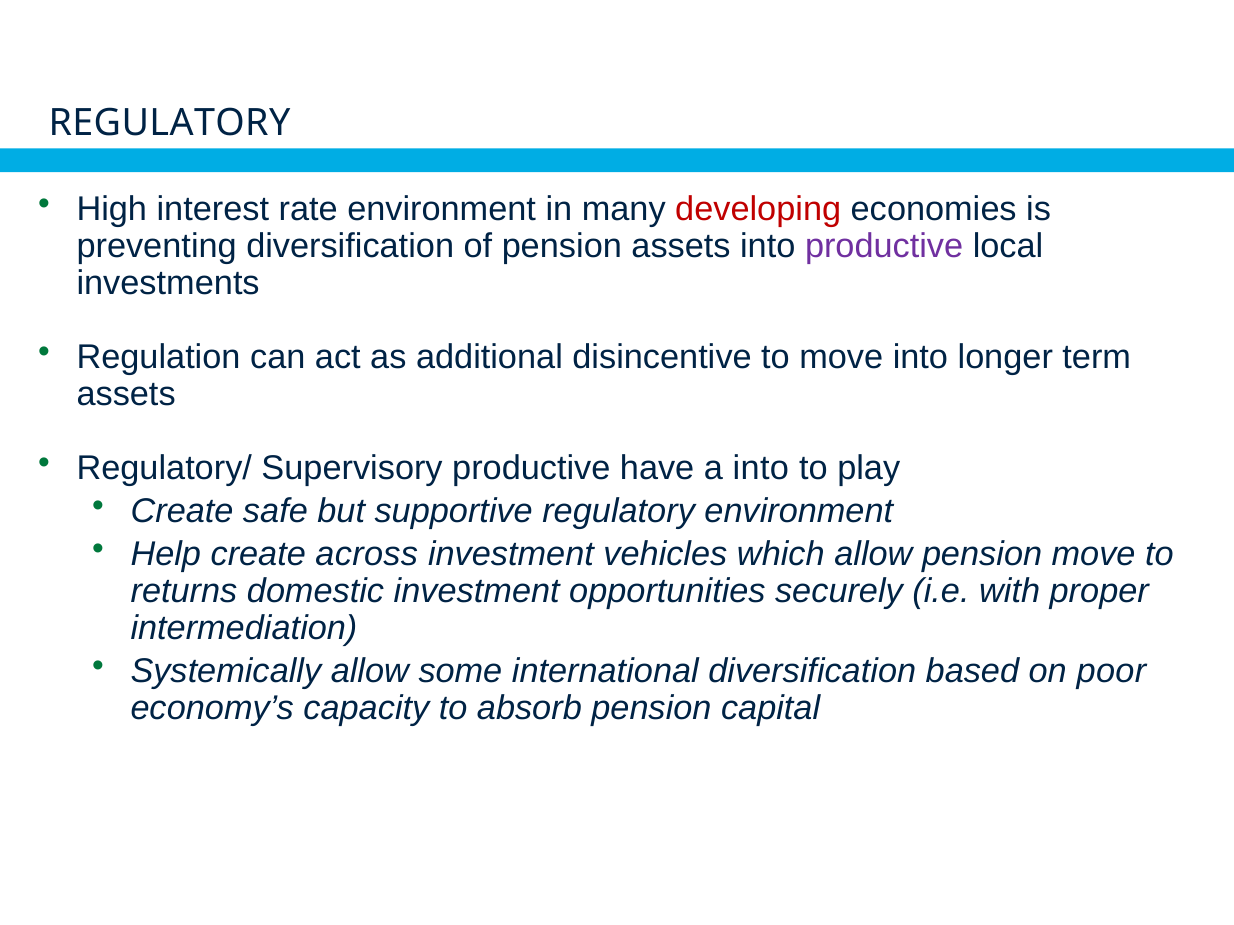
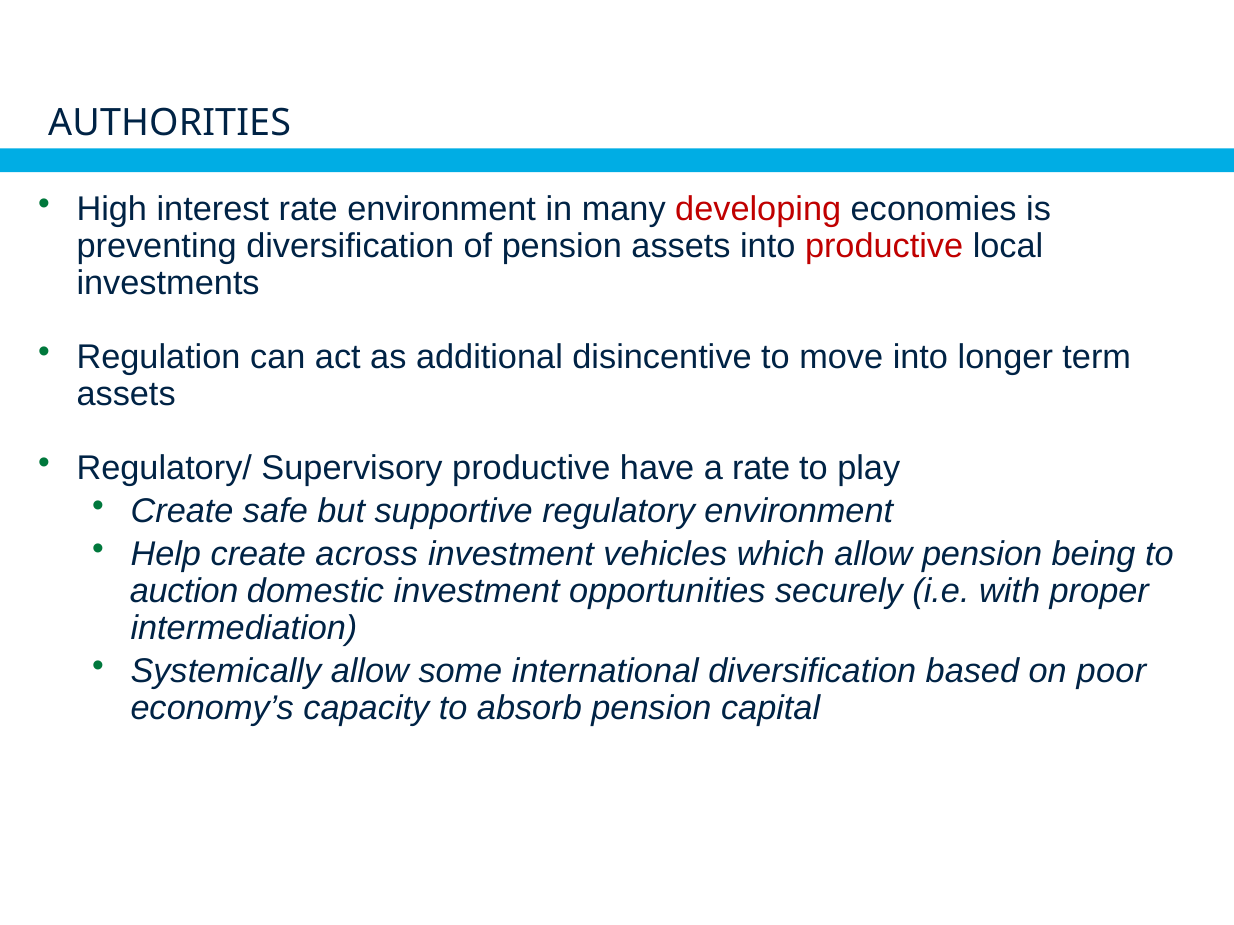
REGULATORY: REGULATORY -> AUTHORITIES (170, 123)
productive colour: purple -> red (884, 246)
a into: into -> rate (761, 469)
pension move: move -> being (1094, 555)
returns: returns -> auction (184, 592)
